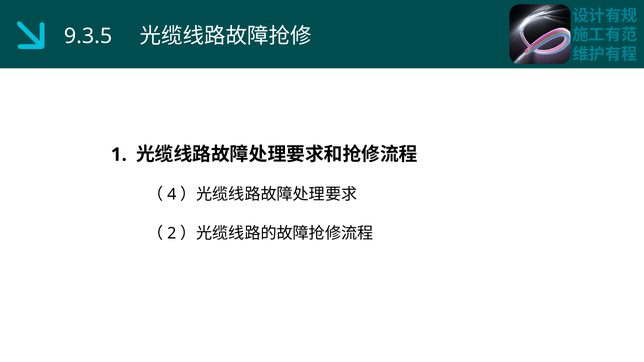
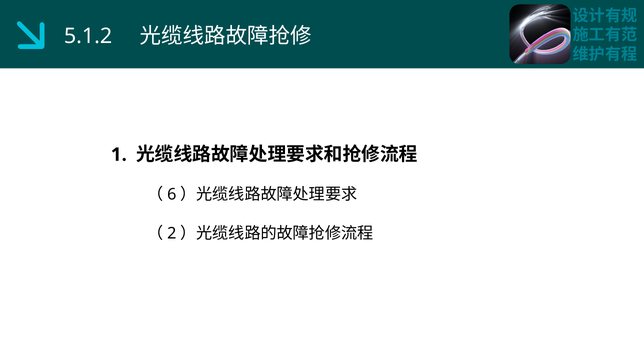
9.3.5: 9.3.5 -> 5.1.2 (88, 36)
4: 4 -> 6 (172, 195)
